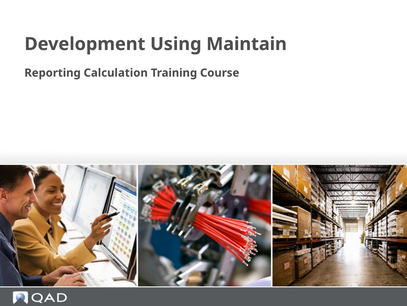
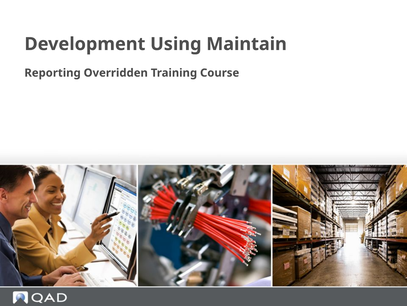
Calculation: Calculation -> Overridden (116, 73)
